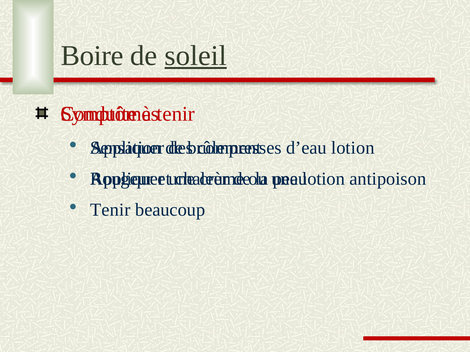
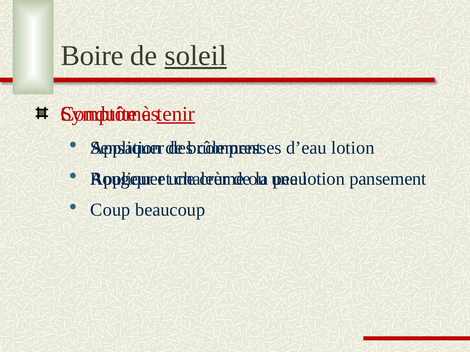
tenir underline: none -> present (176, 114)
antipoison: antipoison -> pansement (388, 179)
Tenir: Tenir -> Coup (110, 210)
